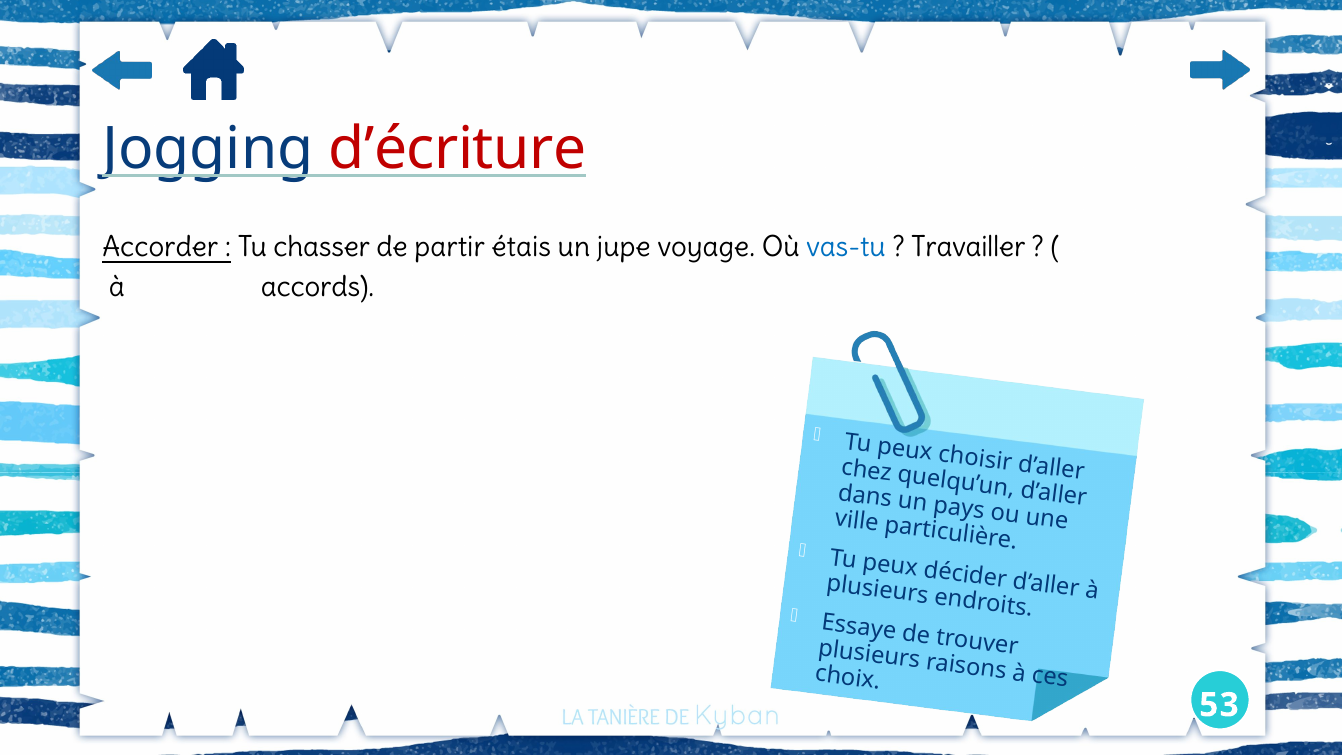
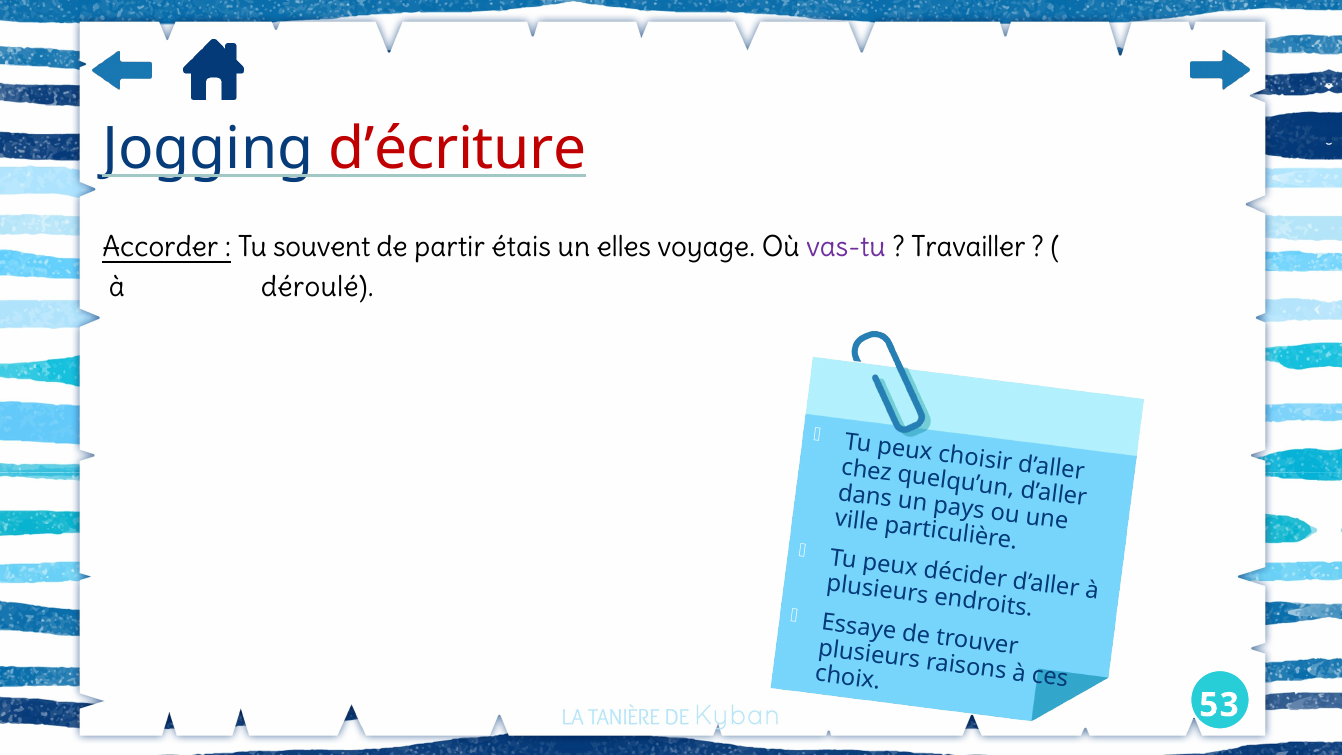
chasser: chasser -> souvent (322, 247)
jupe: jupe -> elles (624, 247)
vas-tu colour: blue -> purple (846, 247)
accords: accords -> déroulé (317, 288)
